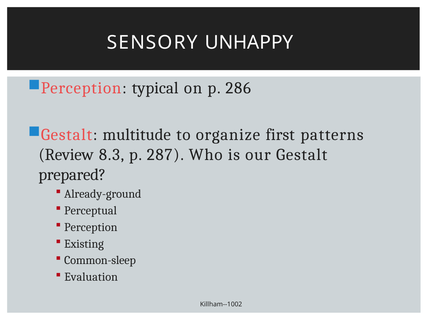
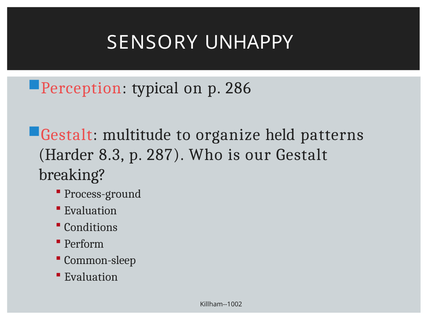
first: first -> held (280, 135)
Review: Review -> Harder (66, 155)
prepared: prepared -> breaking (72, 175)
Already-ground: Already-ground -> Process-ground (103, 194)
Perceptual: Perceptual -> Evaluation (91, 210)
Perception: Perception -> Conditions (91, 227)
Existing: Existing -> Perform (84, 244)
